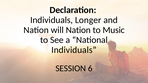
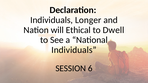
will Nation: Nation -> Ethical (78, 30)
Music: Music -> Dwell (114, 30)
